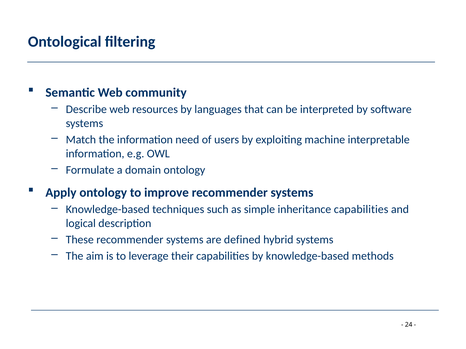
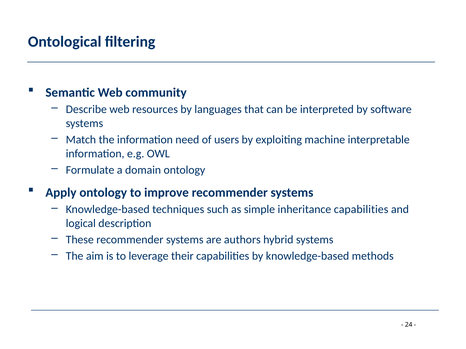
defined: defined -> authors (242, 240)
